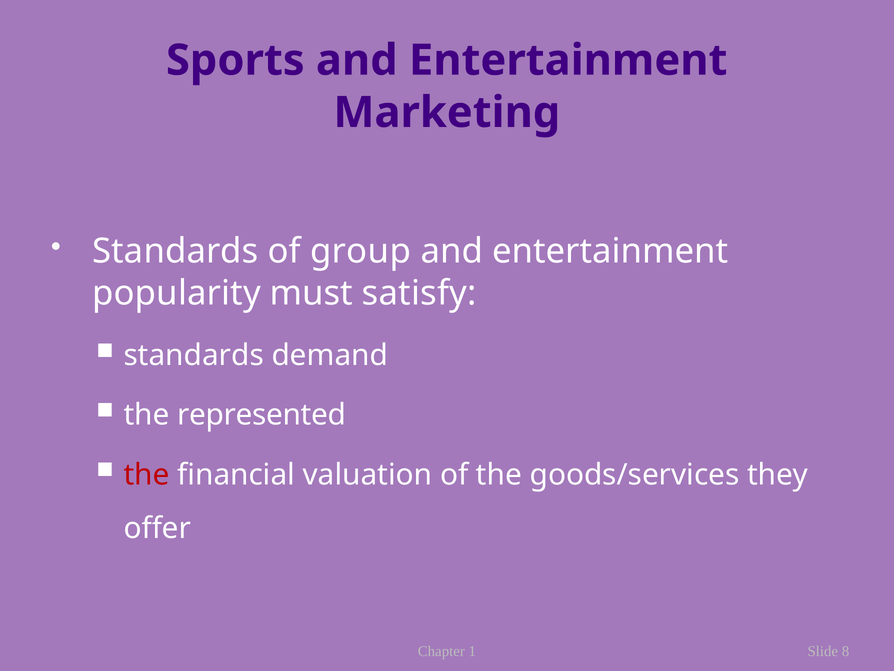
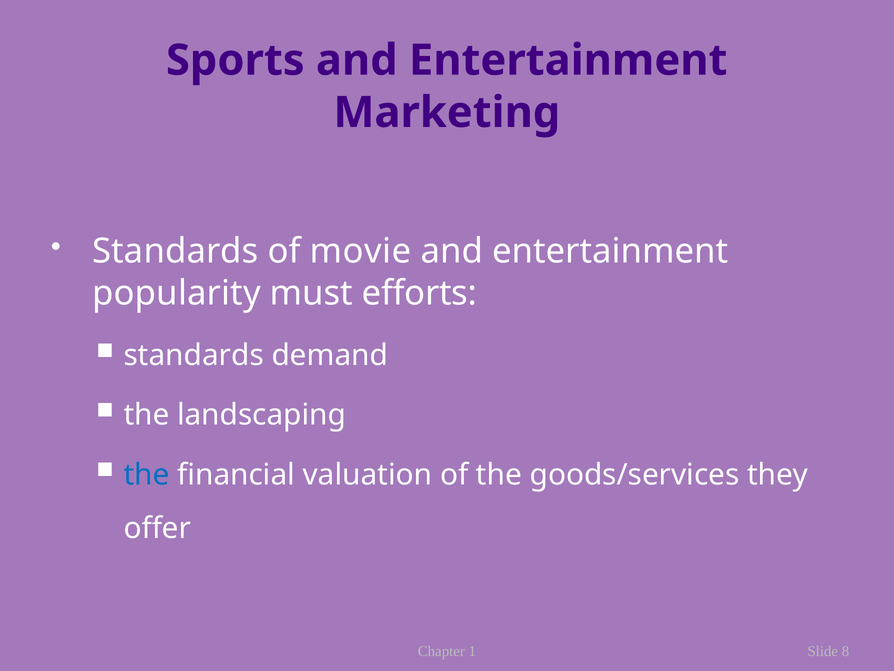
group: group -> movie (361, 251)
satisfy: satisfy -> efforts (419, 293)
represented: represented -> landscaping (262, 415)
the colour: red -> blue (147, 474)
